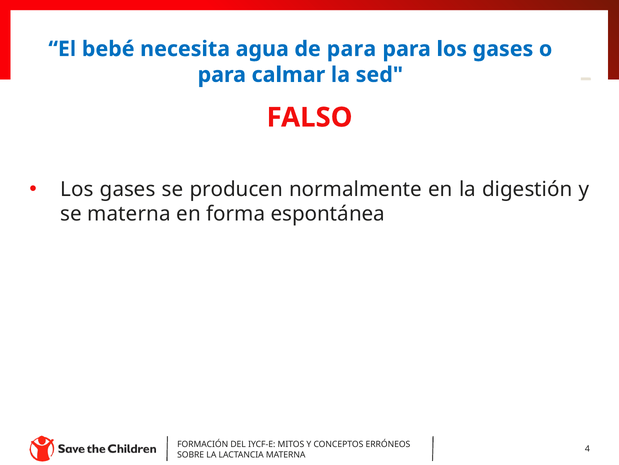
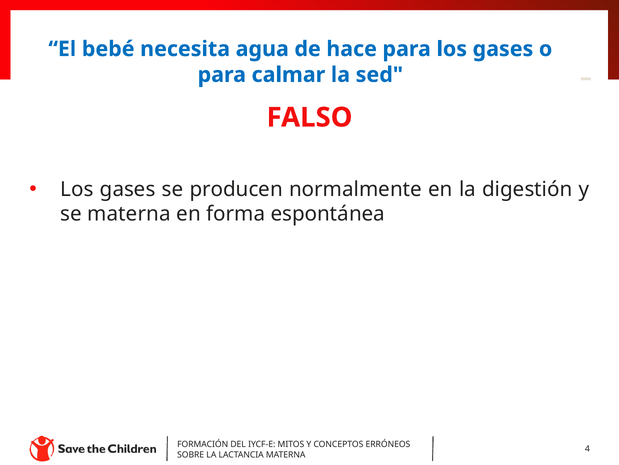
de para: para -> hace (352, 49)
